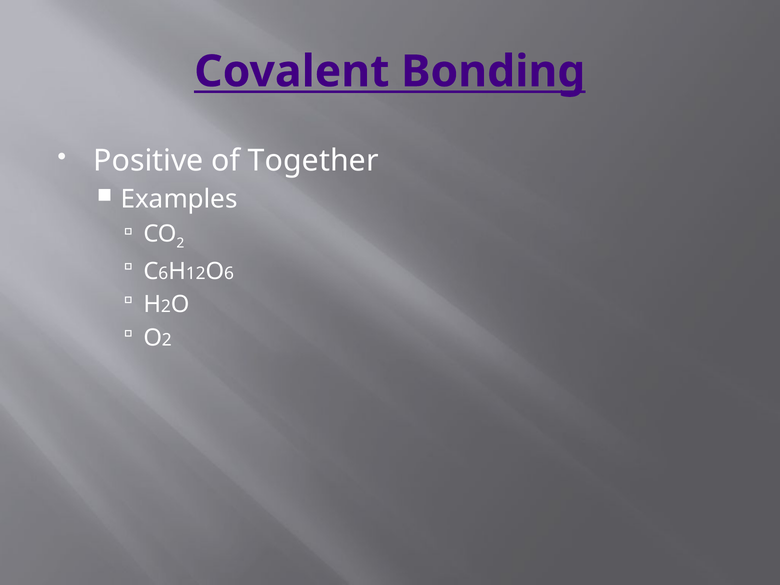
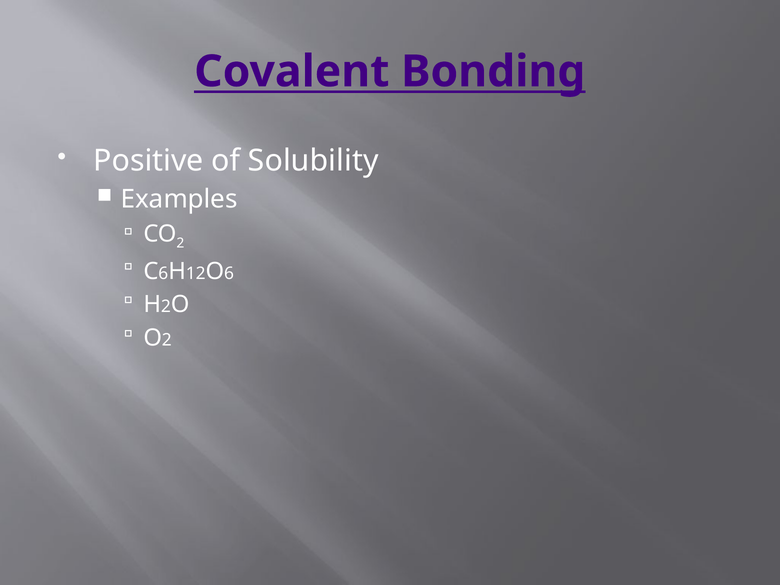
Together: Together -> Solubility (313, 161)
